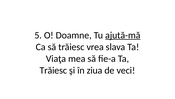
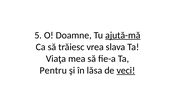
Trăiesc: Trăiesc -> Pentru (53, 70)
ziua: ziua -> lăsa (95, 70)
veci underline: none -> present (126, 70)
